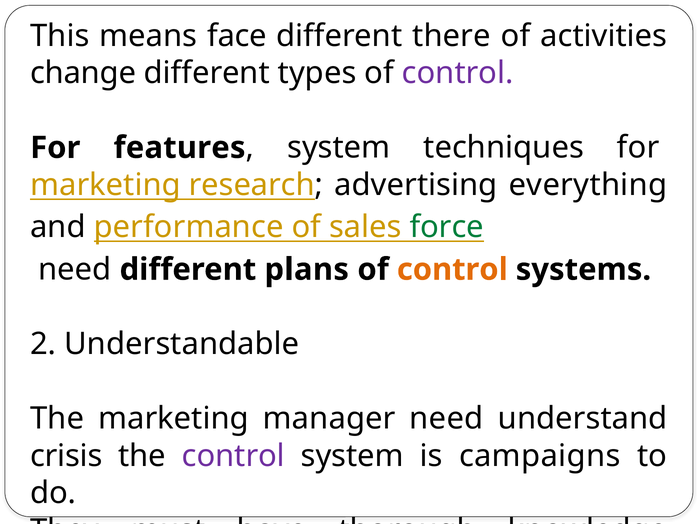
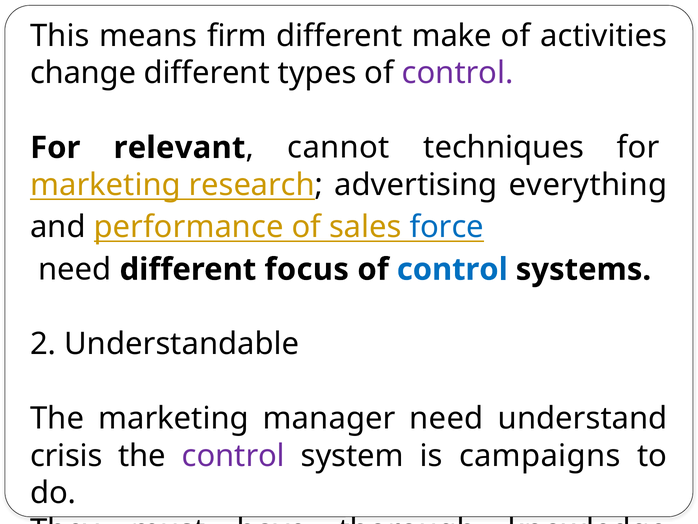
face: face -> firm (237, 36)
there: there -> make (452, 36)
features: features -> relevant (179, 148)
system: system -> cannot (339, 148)
force colour: green -> blue (447, 227)
plans: plans -> focus (307, 269)
control colour: orange -> blue (452, 269)
